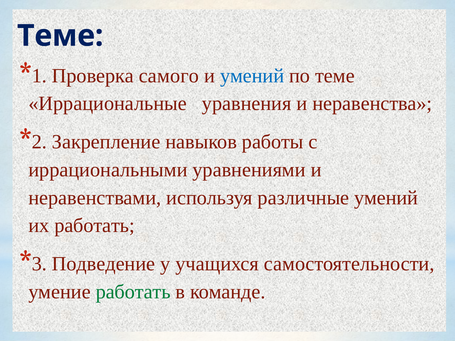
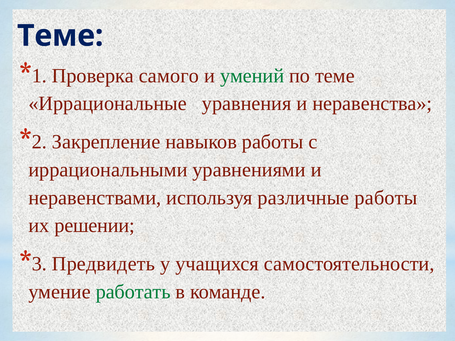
умений colour: blue -> green (252, 76)
различные умений: умений -> работы (386, 198)
их работать: работать -> решении (95, 226)
Подведение: Подведение -> Предвидеть (104, 264)
